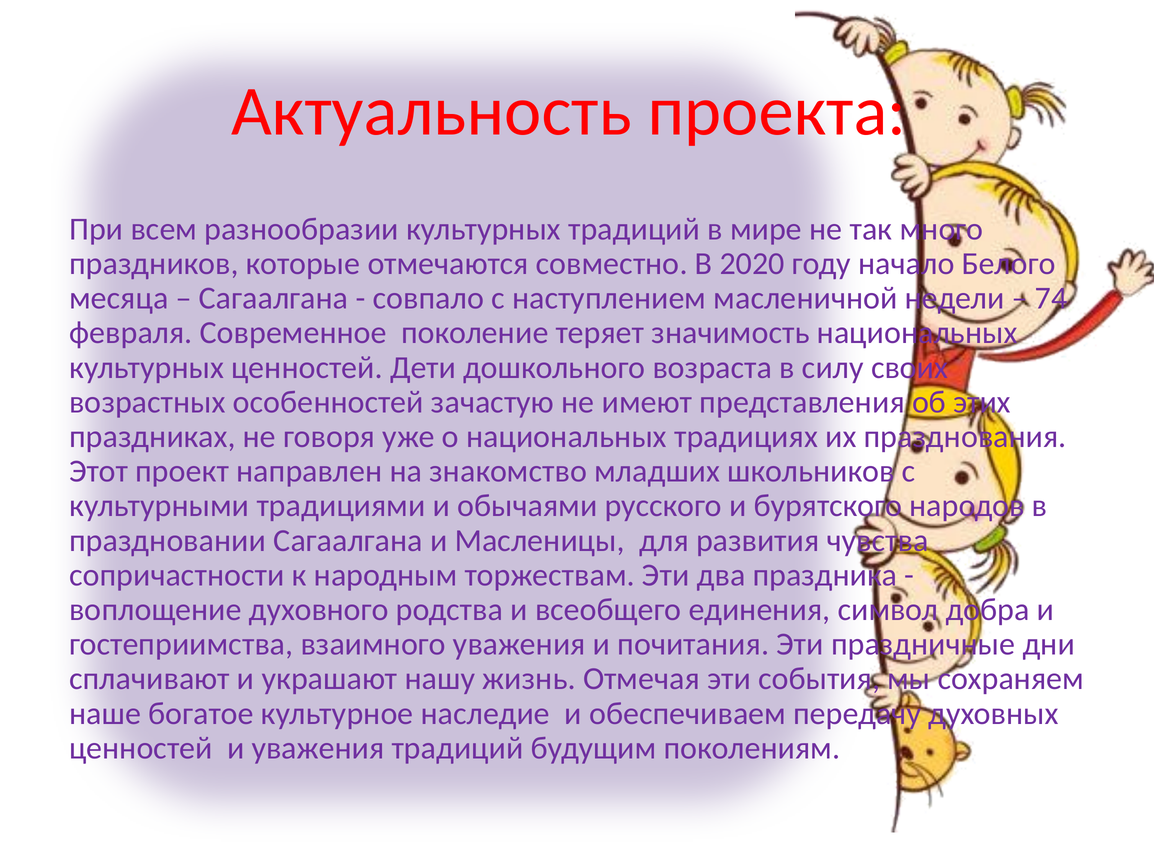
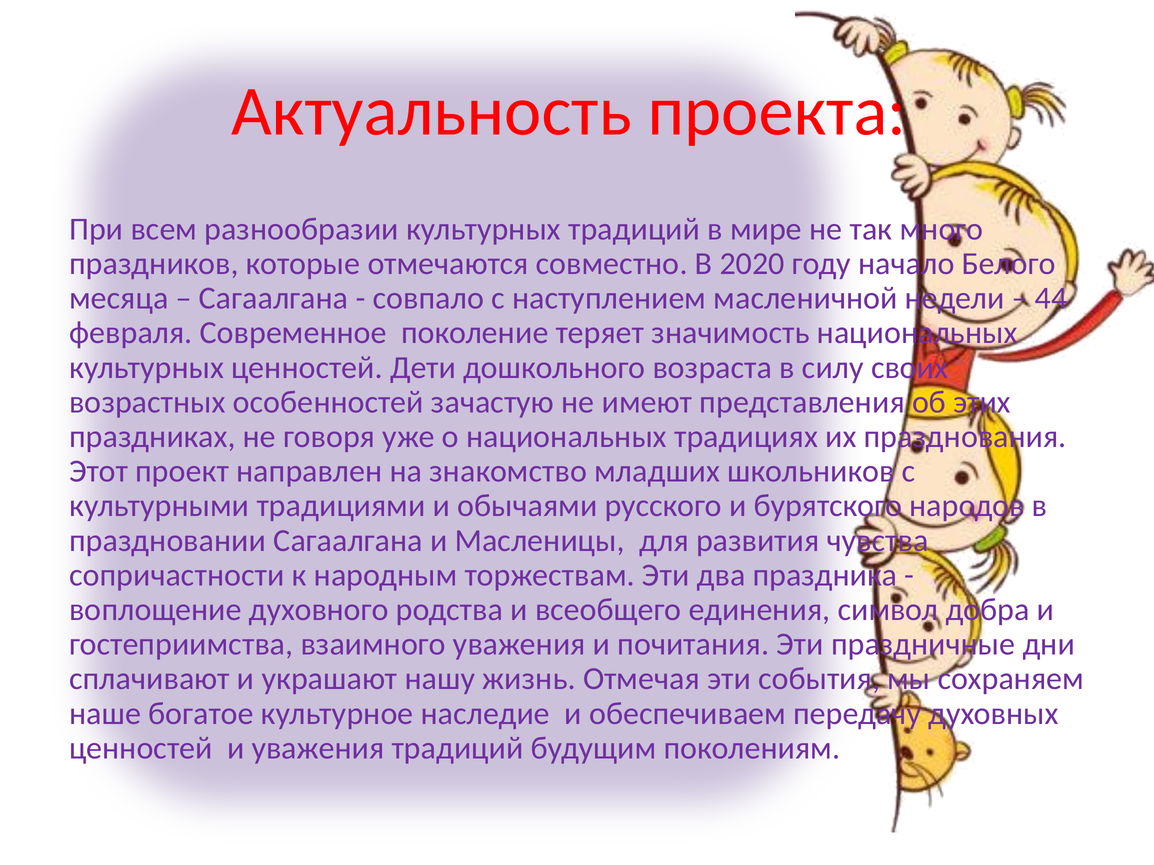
74: 74 -> 44 (1051, 298)
